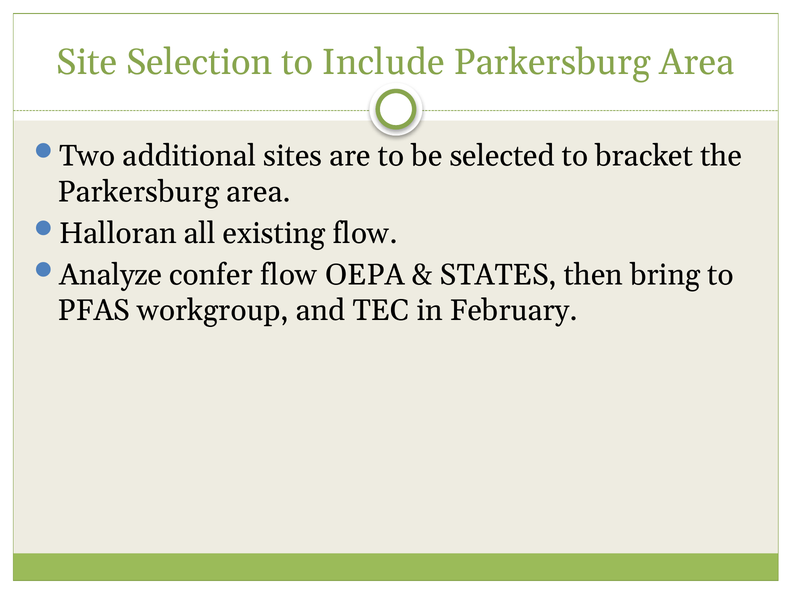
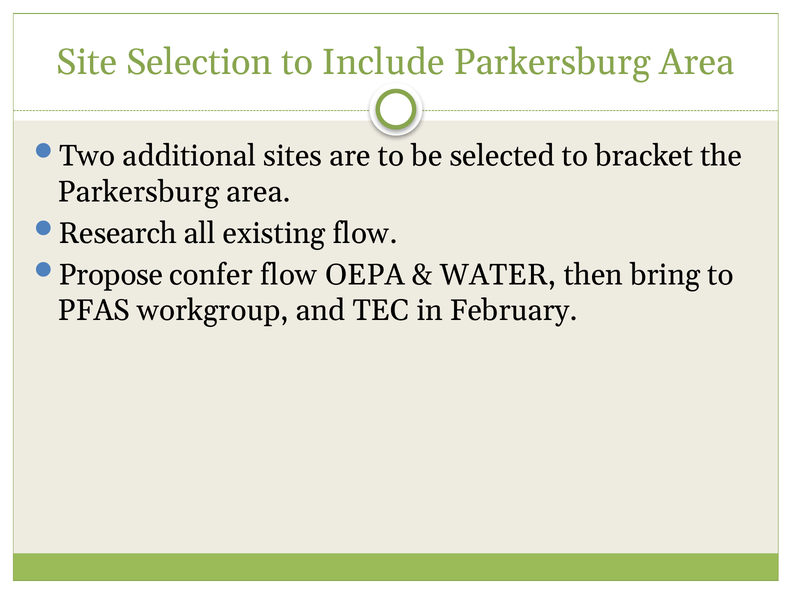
Halloran: Halloran -> Research (118, 233)
Analyze: Analyze -> Propose (111, 275)
STATES: STATES -> WATER (498, 275)
